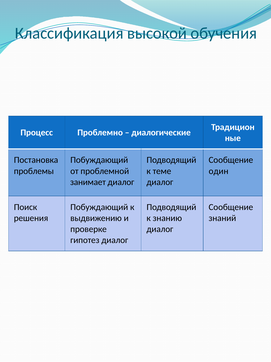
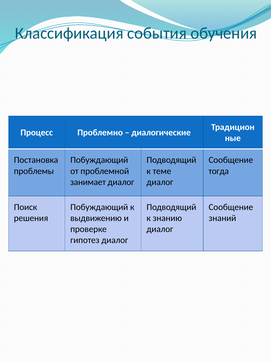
высокой: высокой -> события (157, 33)
один: один -> тогда (219, 171)
